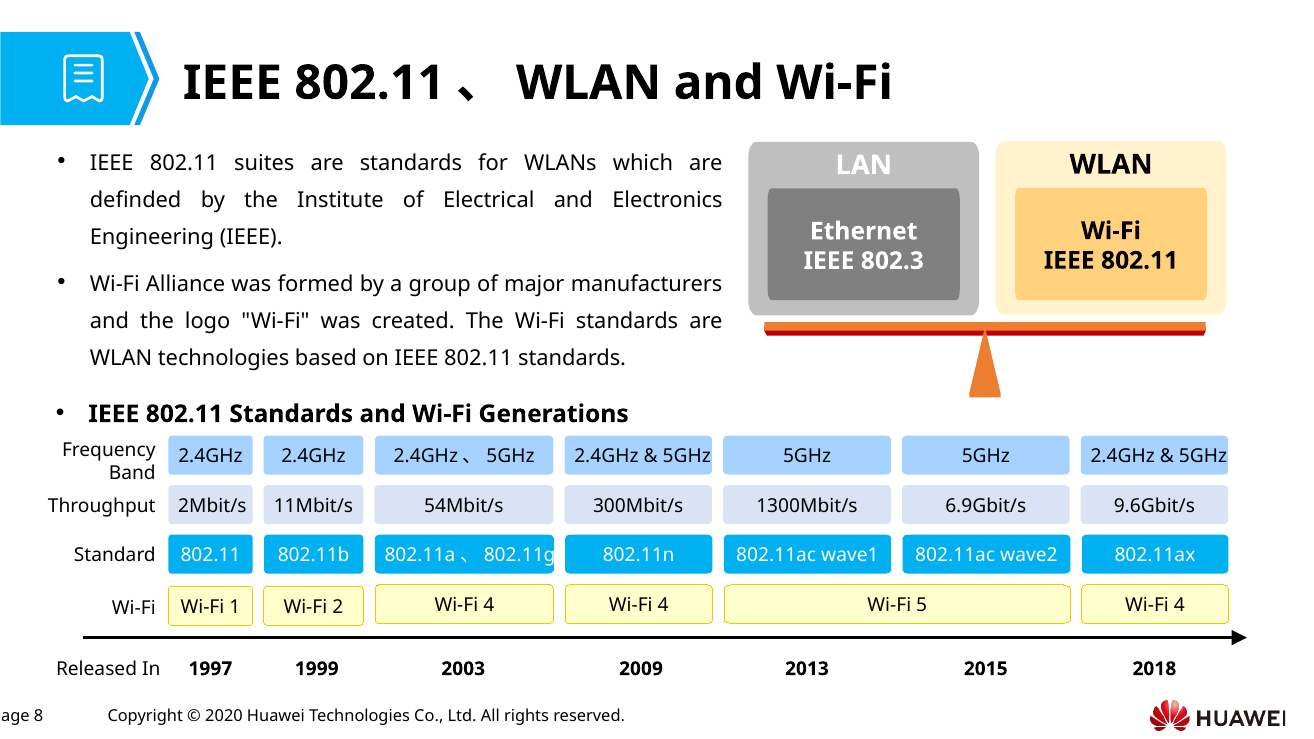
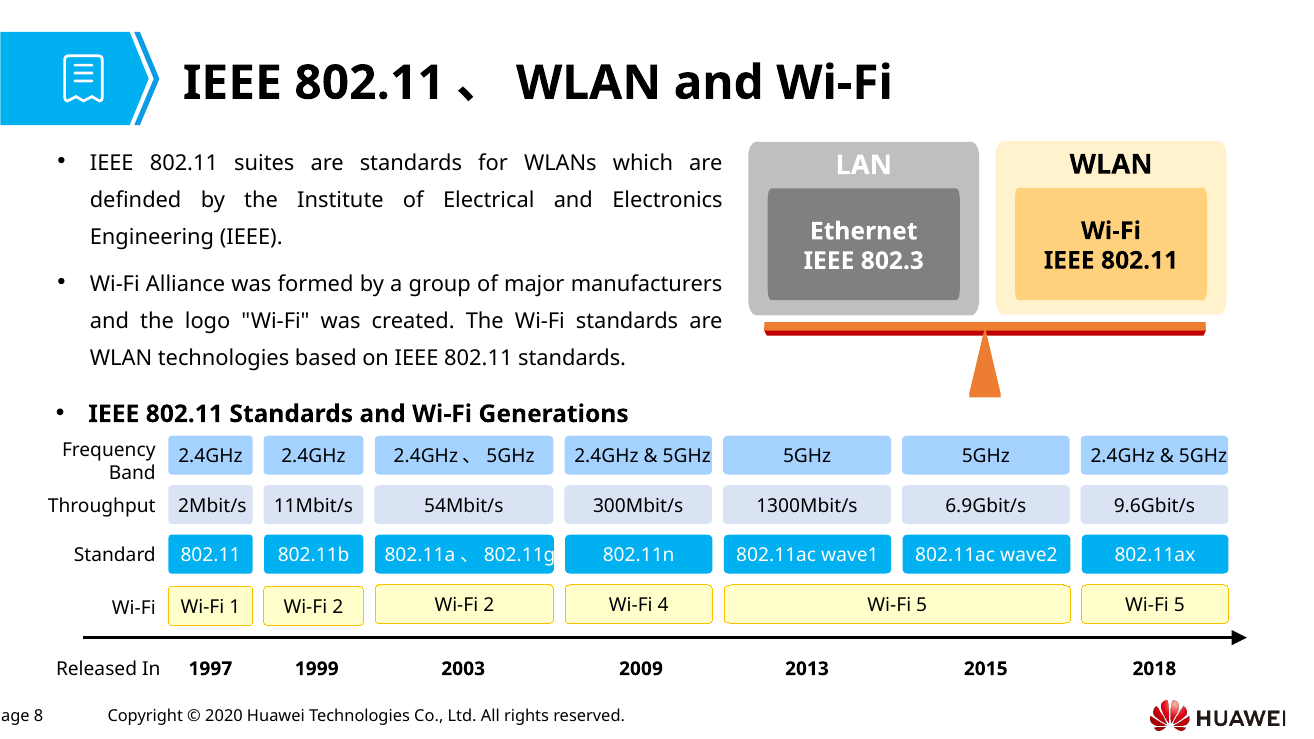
4: 4 -> 2 (489, 606)
4: 4 -> 5 (1179, 606)
